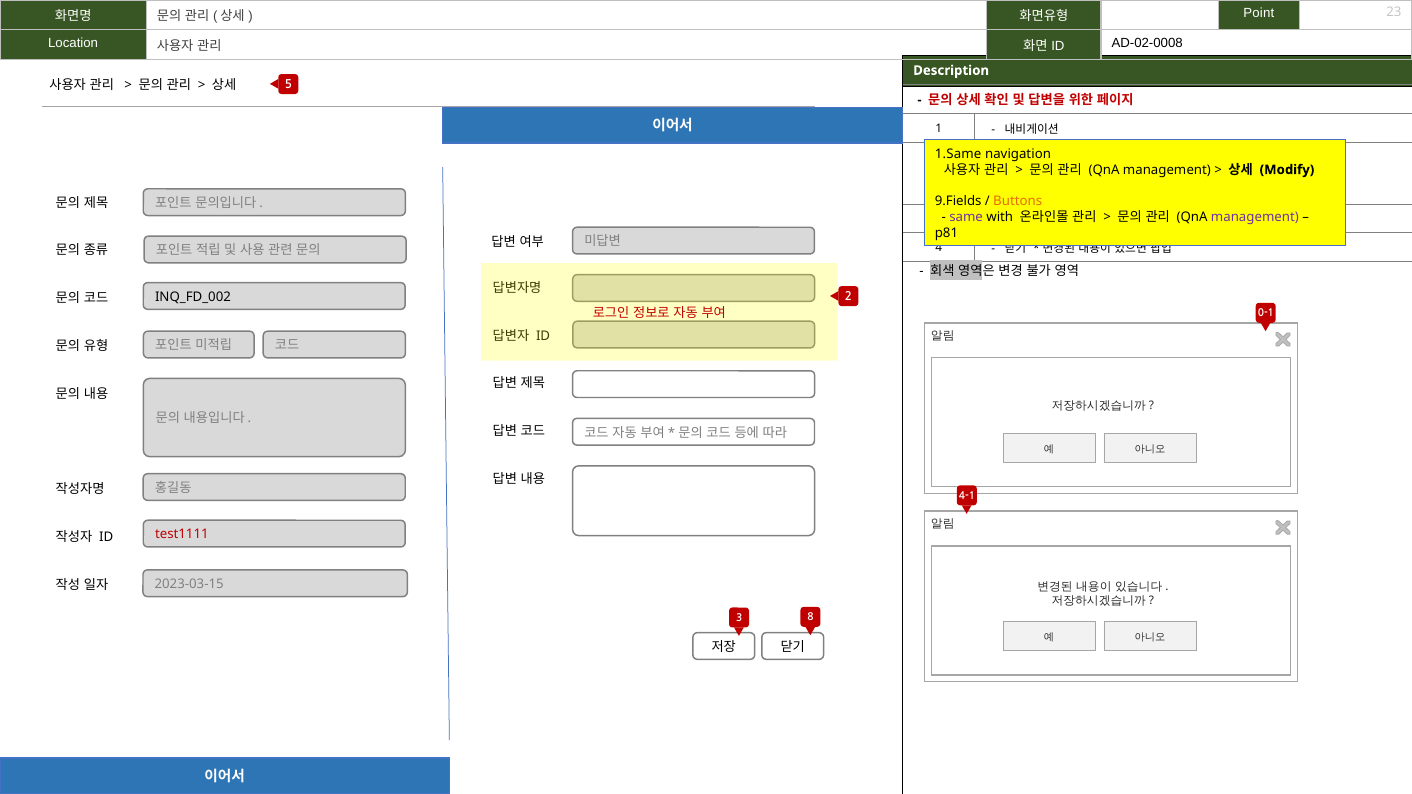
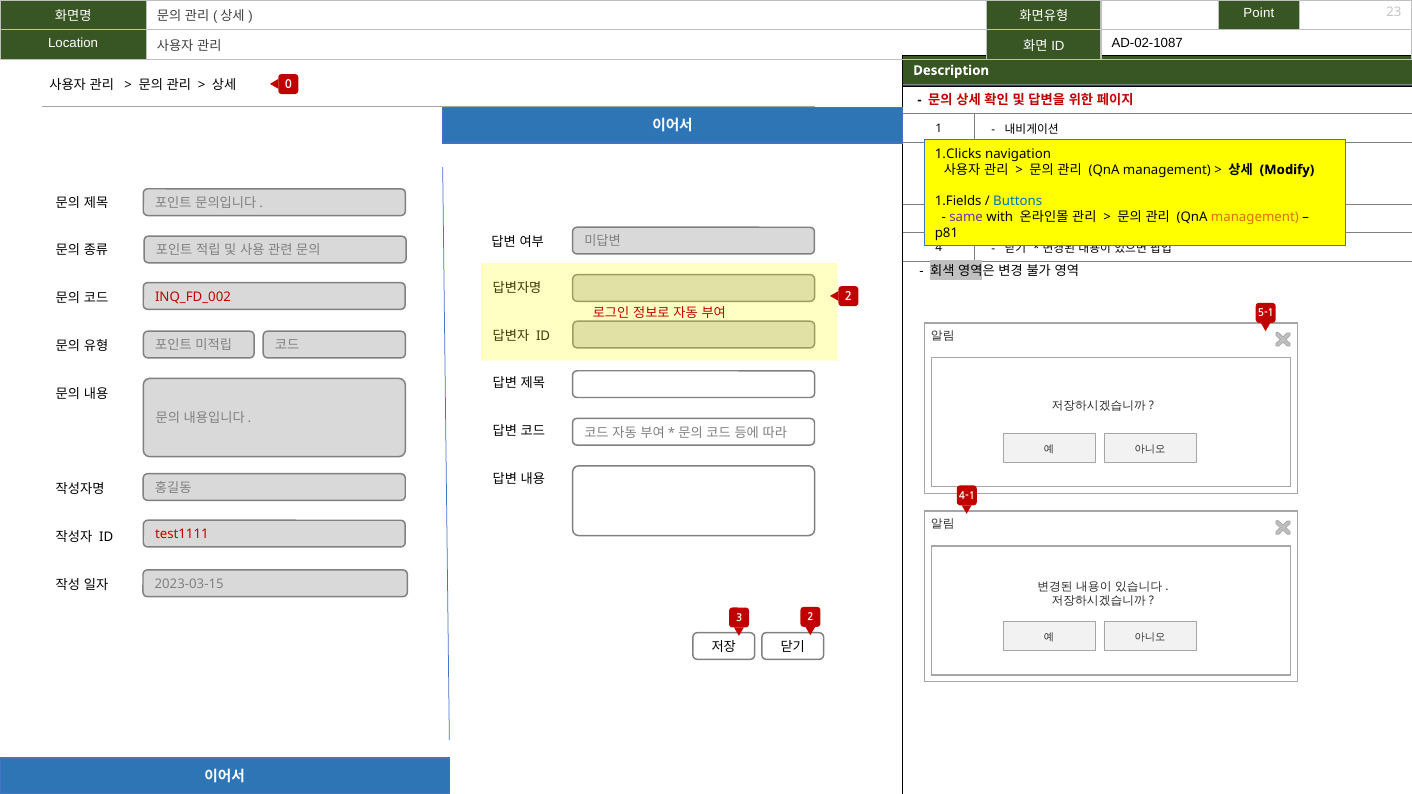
AD-02-0008: AD-02-0008 -> AD-02-1087 (1147, 43)
5: 5 -> 0 (288, 85)
1.Same: 1.Same -> 1.Clicks (958, 154)
9.Fields: 9.Fields -> 1.Fields (958, 202)
Buttons colour: orange -> blue (1018, 202)
management colour: purple -> orange (1255, 217)
INQ_FD_002 colour: black -> red (193, 297)
0-1: 0-1 -> 5-1 (1266, 313)
3 8: 8 -> 2 (811, 618)
